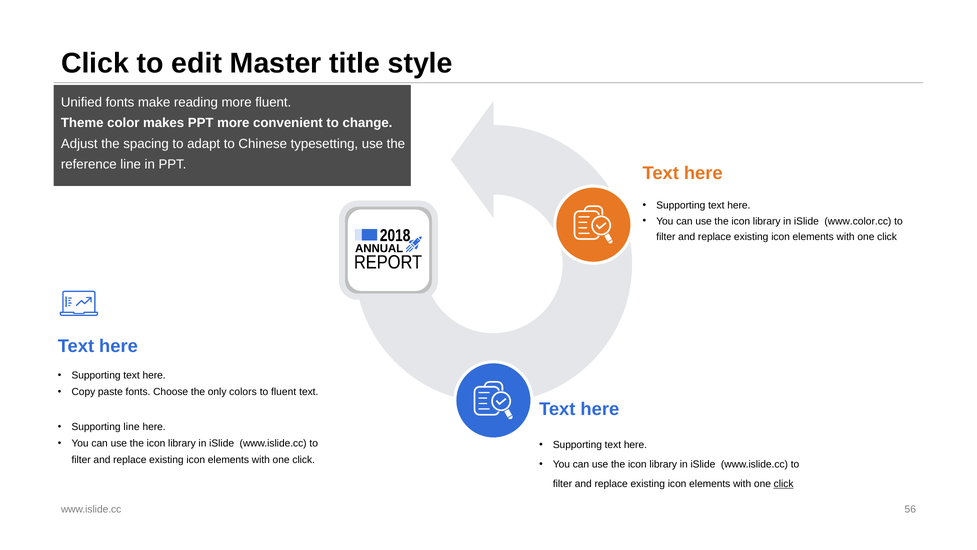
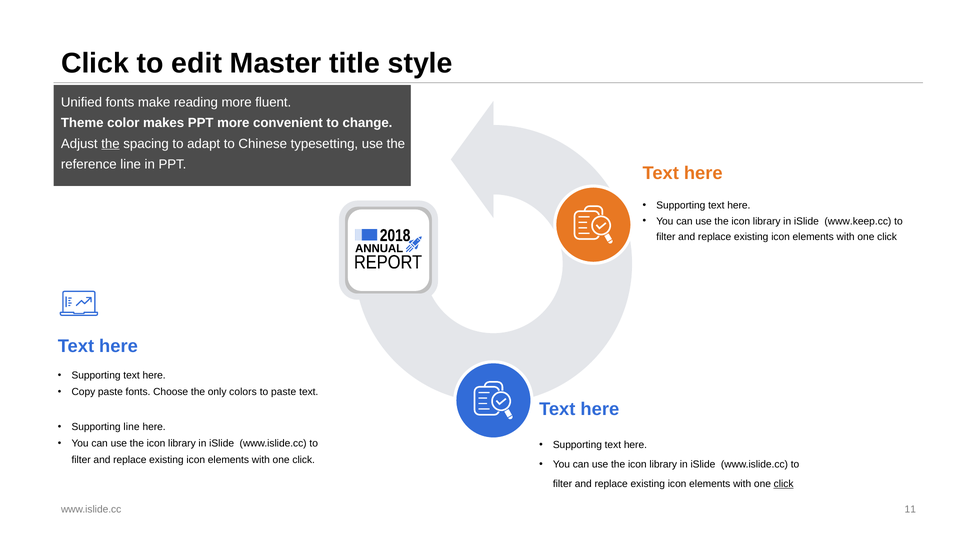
the underline: none -> present (111, 144)
www.color.cc: www.color.cc -> www.keep.cc (858, 221)
to fluent: fluent -> paste (284, 392)
56: 56 -> 11 (910, 509)
